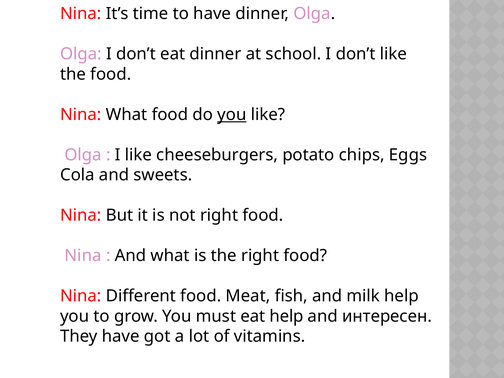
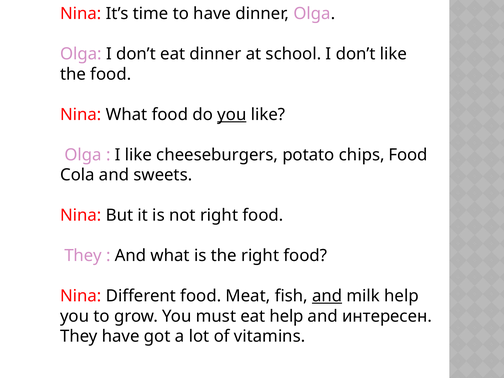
chips Eggs: Eggs -> Food (408, 155)
Nina: Nina -> They (83, 256)
and underline: none -> present (327, 296)
